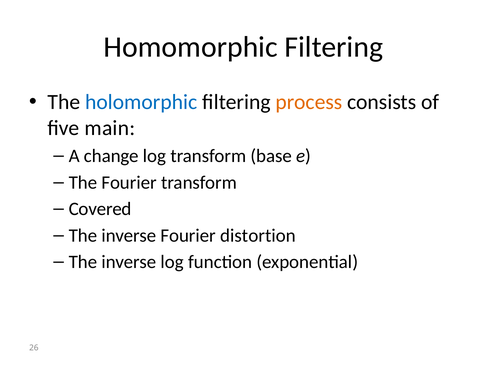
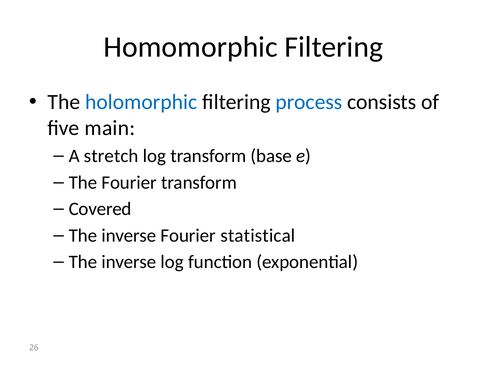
process colour: orange -> blue (309, 102)
change: change -> stretch (111, 156)
distortion: distortion -> statistical (258, 236)
